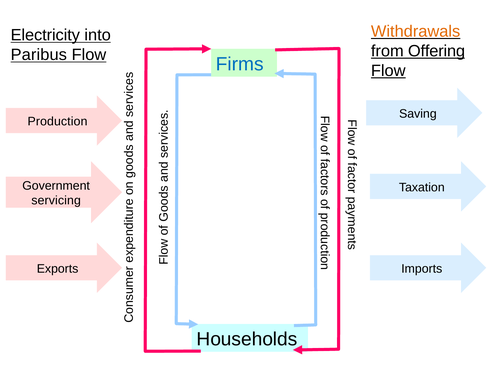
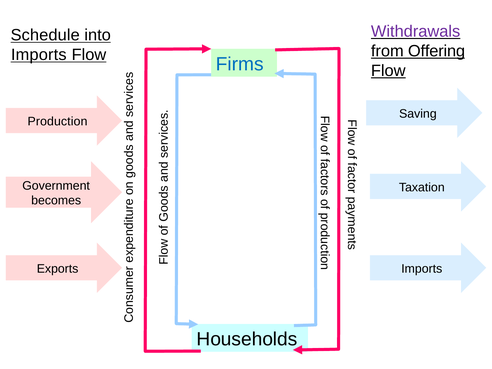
Withdrawals colour: orange -> purple (416, 31)
Electricity: Electricity -> Schedule (45, 35)
Paribus: Paribus -> Imports (39, 55)
servicing: servicing -> becomes (56, 200)
